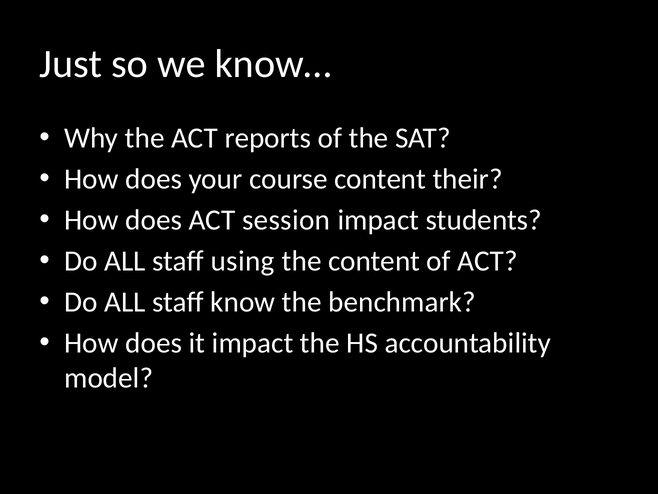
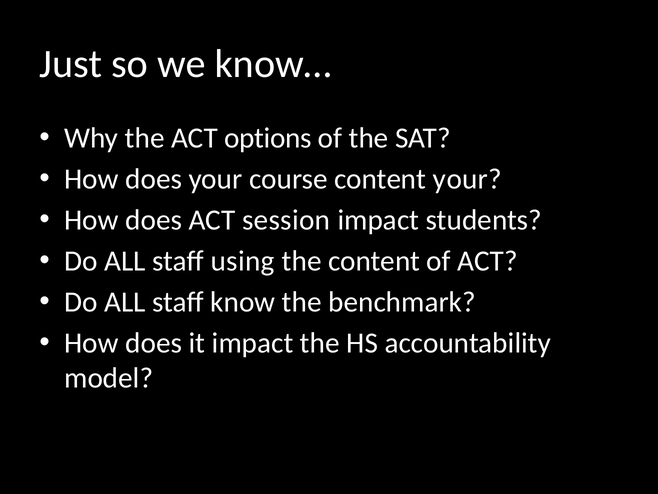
reports: reports -> options (268, 138)
content their: their -> your (467, 179)
